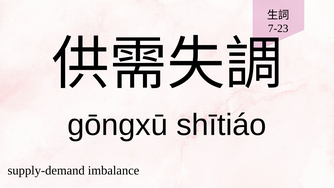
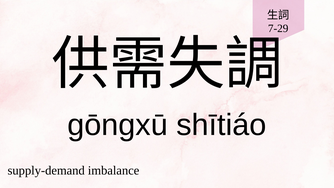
7-23: 7-23 -> 7-29 (278, 28)
